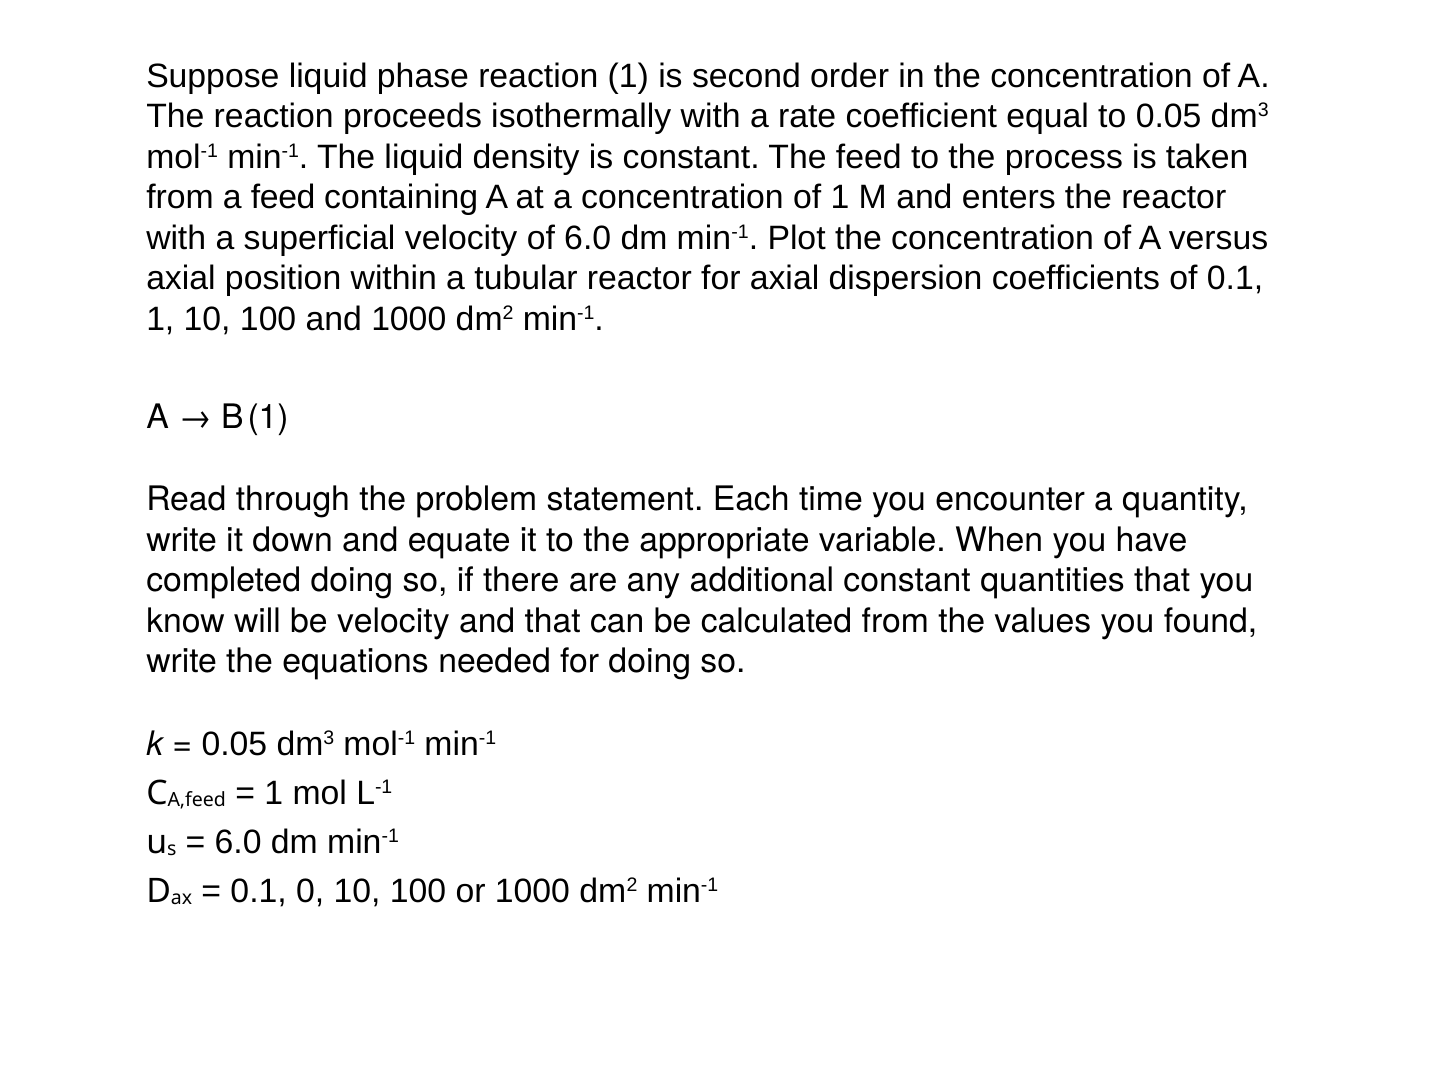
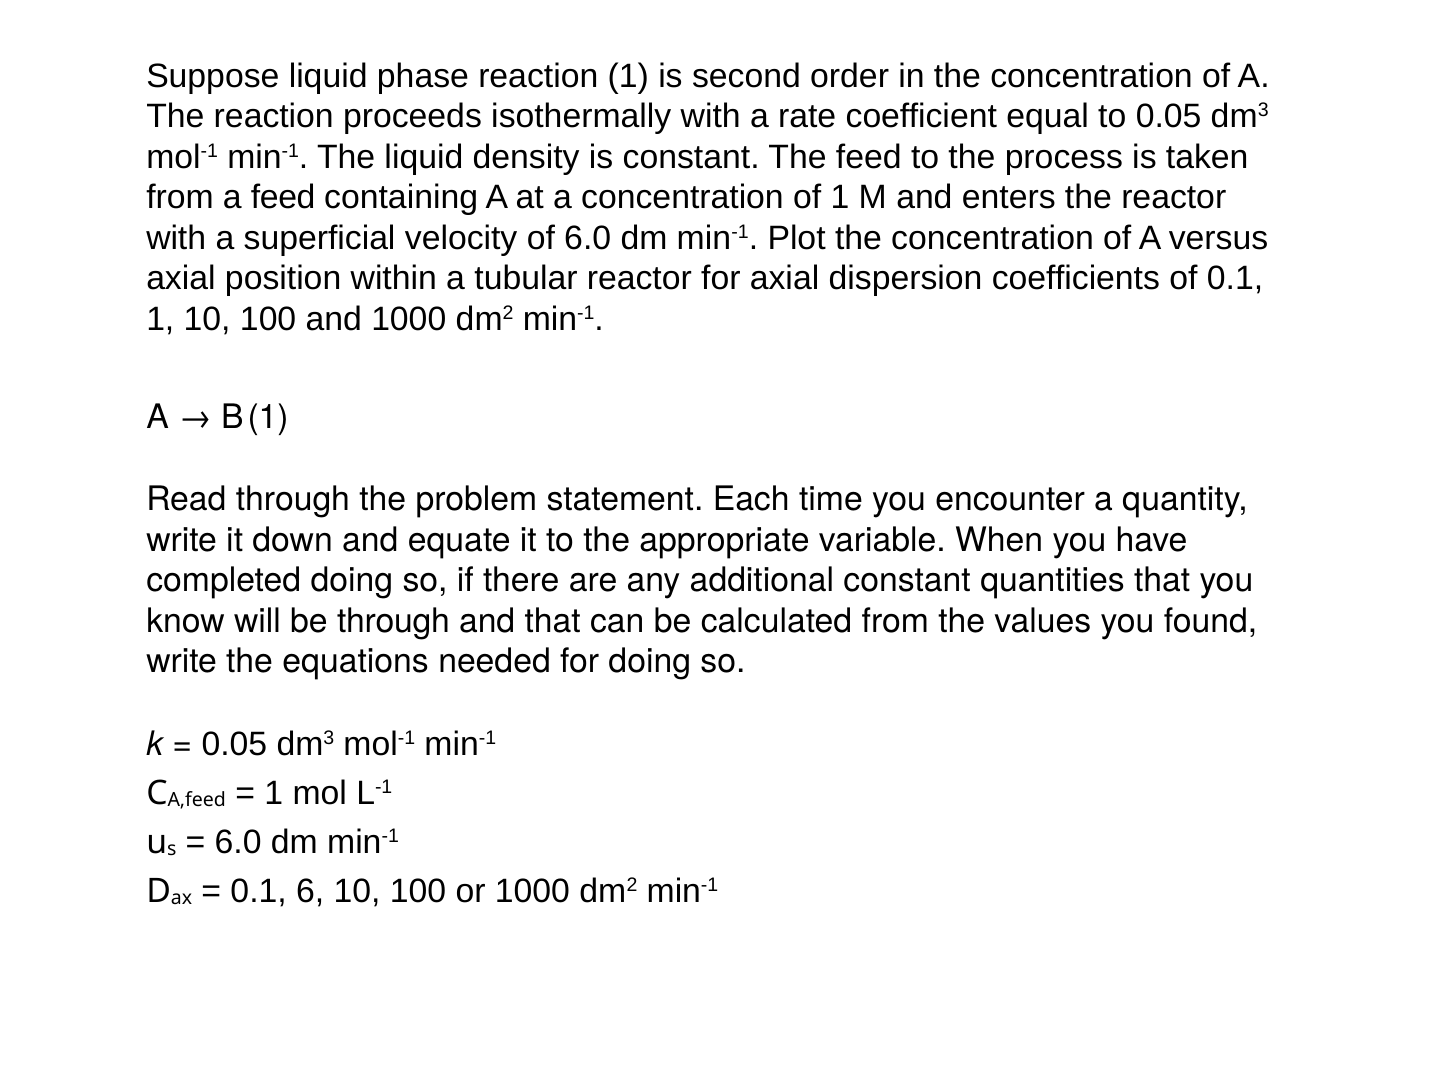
be velocity: velocity -> through (393, 621)
0: 0 -> 6 (310, 891)
